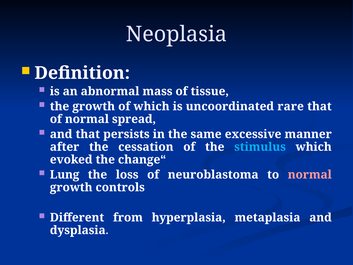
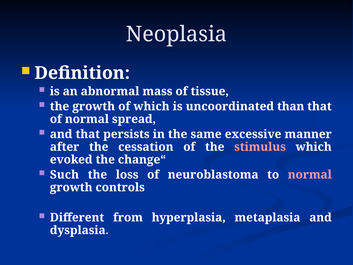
rare: rare -> than (291, 106)
stimulus colour: light blue -> pink (260, 147)
Lung: Lung -> Such (64, 175)
